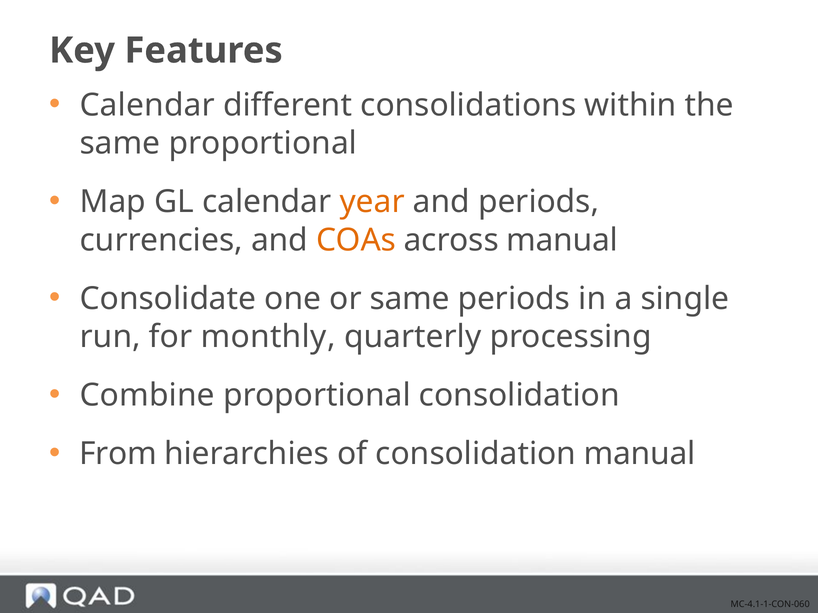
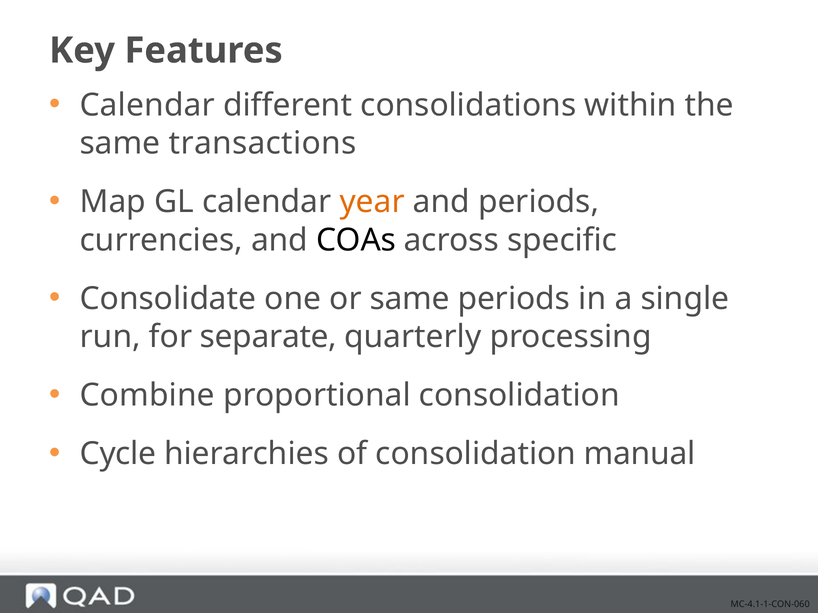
same proportional: proportional -> transactions (263, 143)
COAs colour: orange -> black (356, 240)
across manual: manual -> specific (562, 240)
monthly: monthly -> separate (268, 337)
From: From -> Cycle (118, 454)
